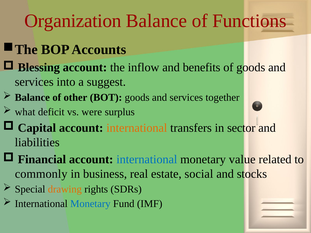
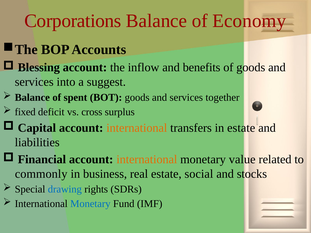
Organization: Organization -> Corporations (73, 21)
Functions: Functions -> Economy (249, 21)
other: other -> spent (75, 98)
what: what -> fixed (25, 112)
were: were -> cross (92, 112)
in sector: sector -> estate (241, 128)
international colour: blue -> orange (147, 160)
drawing colour: orange -> blue (65, 189)
